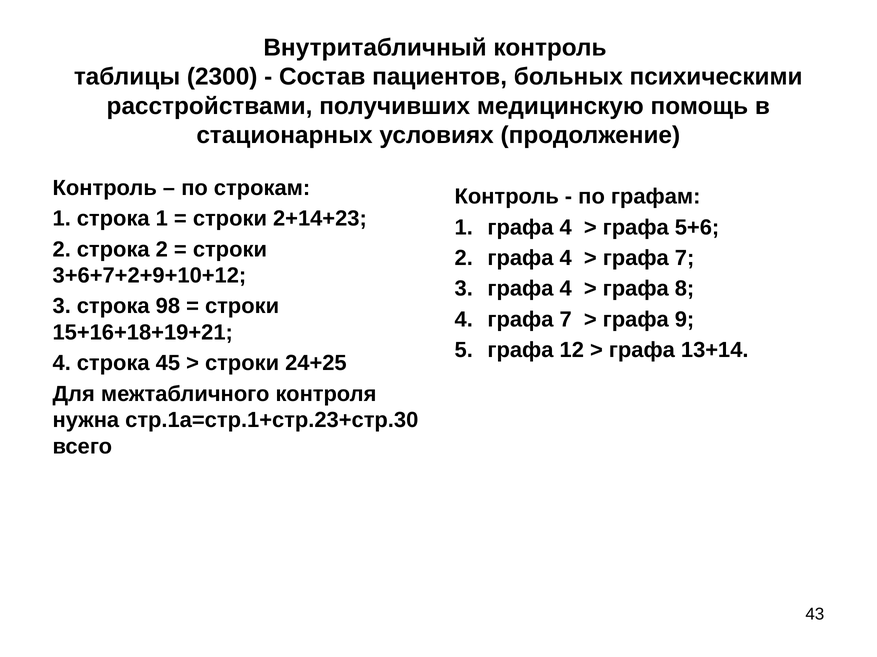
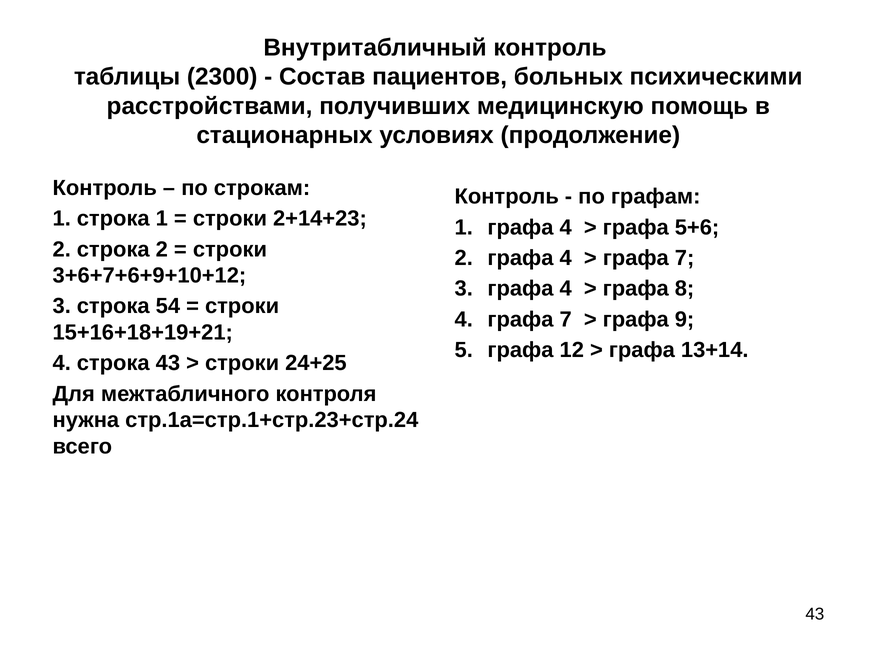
3+6+7+2+9+10+12: 3+6+7+2+9+10+12 -> 3+6+7+6+9+10+12 (149, 276)
98: 98 -> 54 (168, 307)
строка 45: 45 -> 43 (168, 364)
стр.1а=стр.1+стр.23+стр.30: стр.1а=стр.1+стр.23+стр.30 -> стр.1а=стр.1+стр.23+стр.24 (272, 421)
